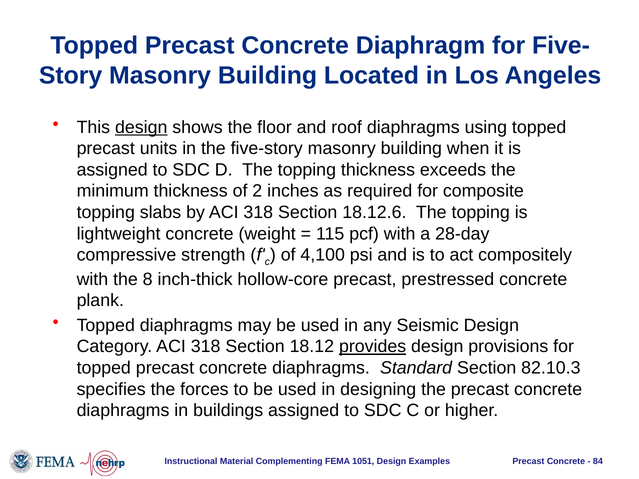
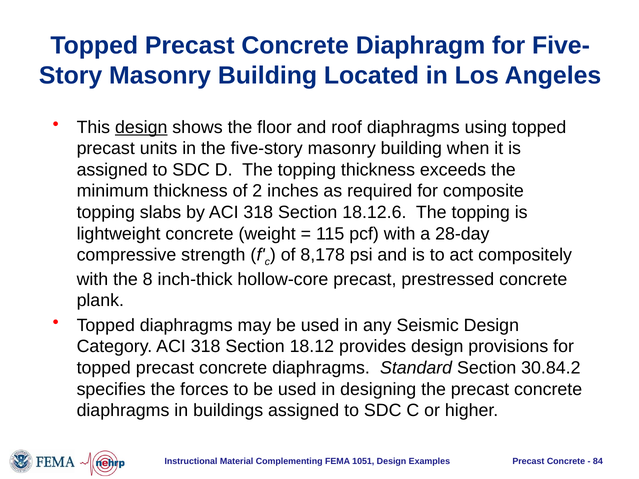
4,100: 4,100 -> 8,178 (323, 255)
provides underline: present -> none (373, 347)
82.10.3: 82.10.3 -> 30.84.2 (551, 368)
